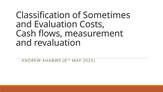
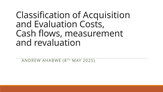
Sometimes: Sometimes -> Acquisition (107, 15)
